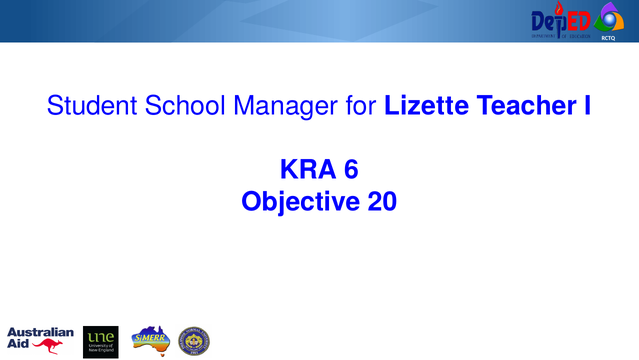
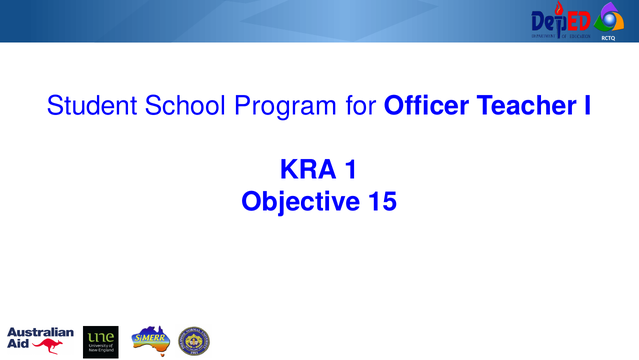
Manager: Manager -> Program (286, 106)
Lizette: Lizette -> Officer (427, 106)
6: 6 -> 1 (352, 170)
20: 20 -> 15 (383, 202)
